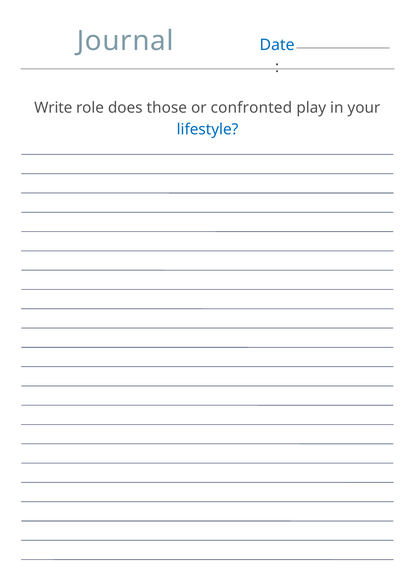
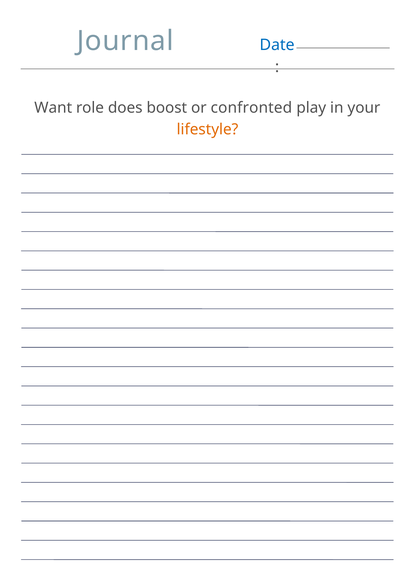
Write: Write -> Want (53, 108)
those: those -> boost (167, 108)
lifestyle colour: blue -> orange (207, 129)
